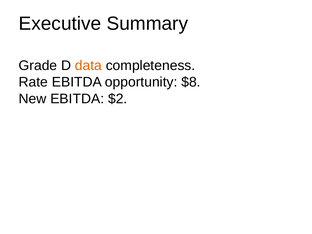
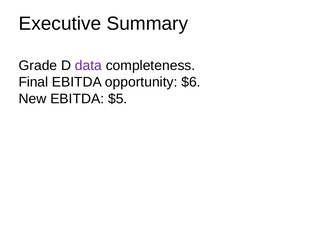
data colour: orange -> purple (88, 65)
Rate: Rate -> Final (33, 82)
$8: $8 -> $6 (191, 82)
$2: $2 -> $5 (118, 99)
